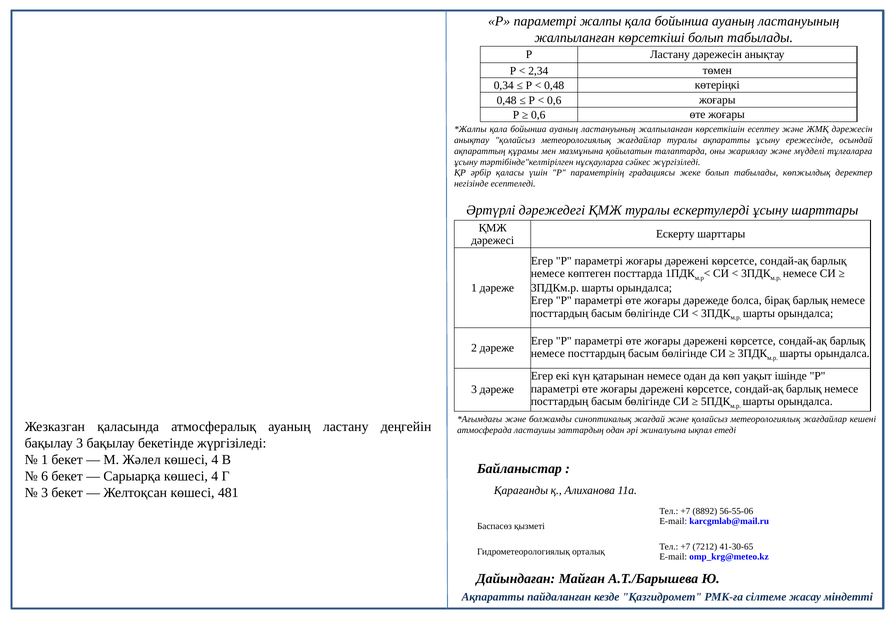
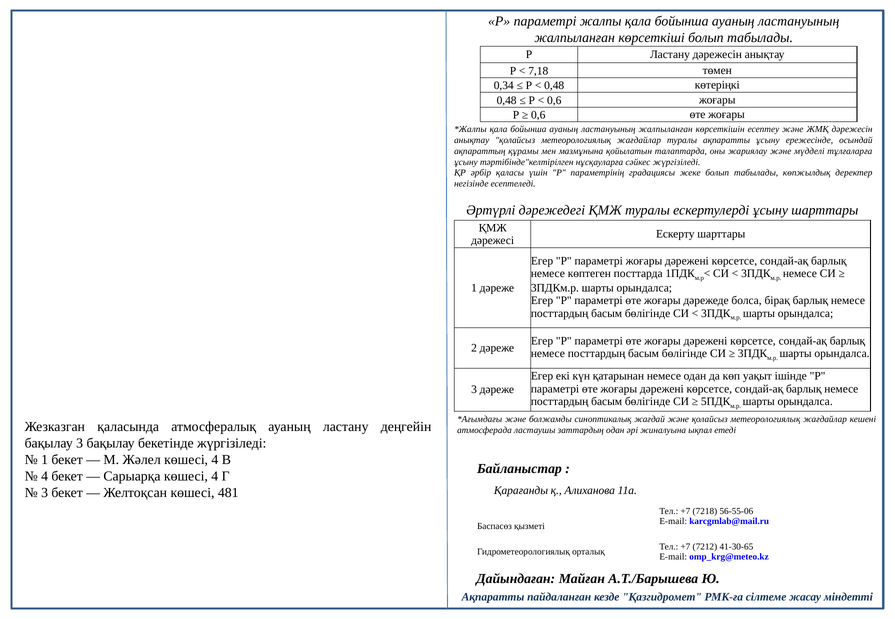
2,34: 2,34 -> 7,18 (538, 71)
6: 6 -> 4 (45, 477)
8892: 8892 -> 7218 (705, 512)
